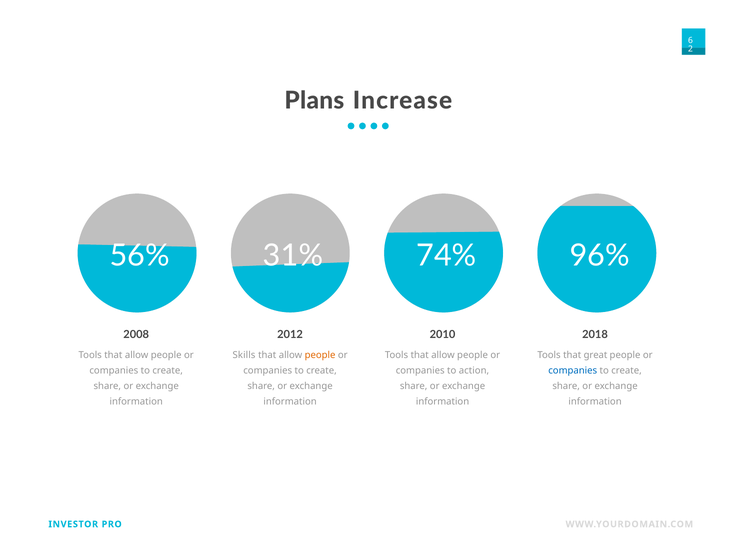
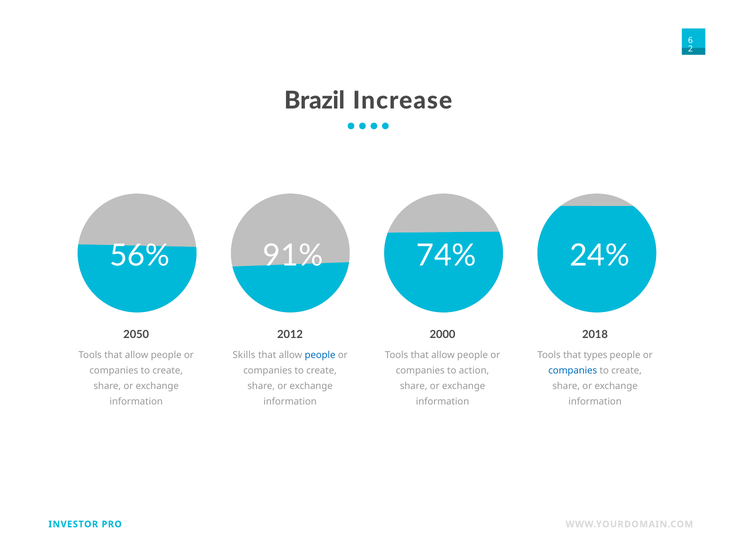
Plans: Plans -> Brazil (315, 101)
31%: 31% -> 91% (293, 256)
96%: 96% -> 24% (600, 256)
2008: 2008 -> 2050 (136, 335)
2010: 2010 -> 2000 (443, 335)
people colour: orange -> blue (320, 355)
great: great -> types (596, 355)
